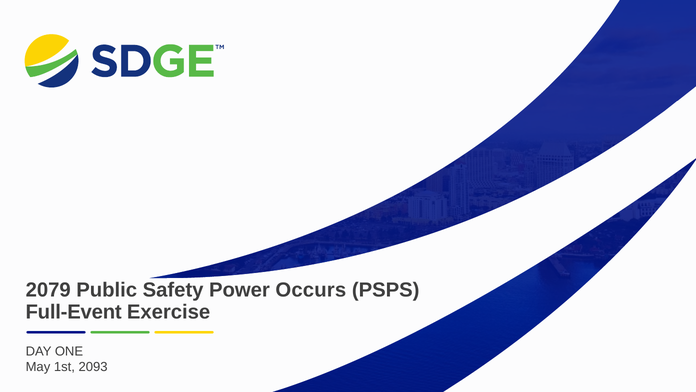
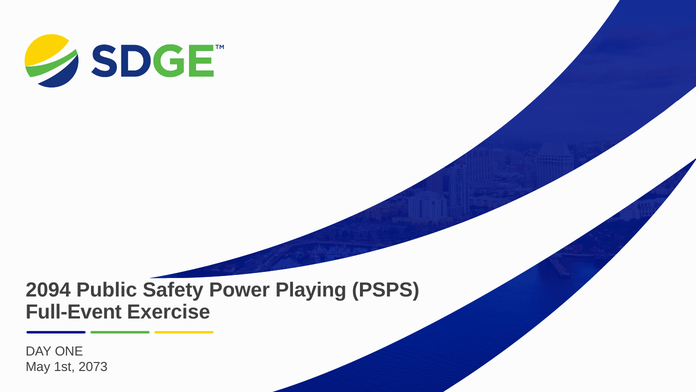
2079: 2079 -> 2094 (48, 290)
Occurs: Occurs -> Playing (311, 290)
2093: 2093 -> 2073 (93, 366)
